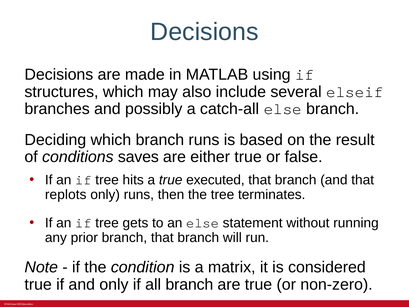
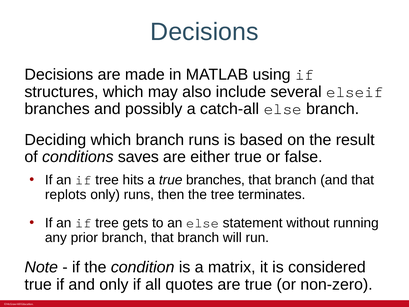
true executed: executed -> branches (215, 180)
all branch: branch -> quotes (189, 284)
